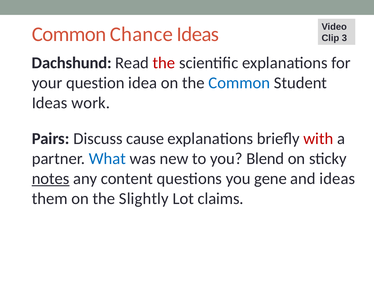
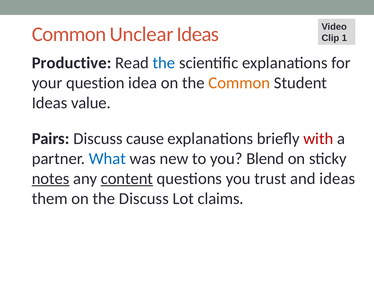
Chance: Chance -> Unclear (142, 34)
3: 3 -> 1 (344, 38)
Dachshund: Dachshund -> Productive (72, 63)
the colour: red -> blue (164, 63)
Common colour: blue -> orange (239, 83)
work: work -> value (91, 103)
content underline: none -> present (127, 178)
gene: gene -> trust (270, 178)
the Slightly: Slightly -> Discuss (144, 198)
